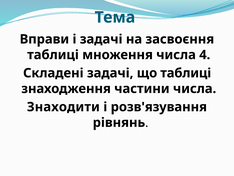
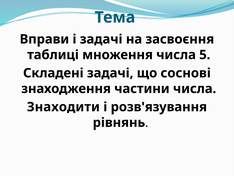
4: 4 -> 5 (205, 55)
що таблиці: таблиці -> соснові (186, 73)
